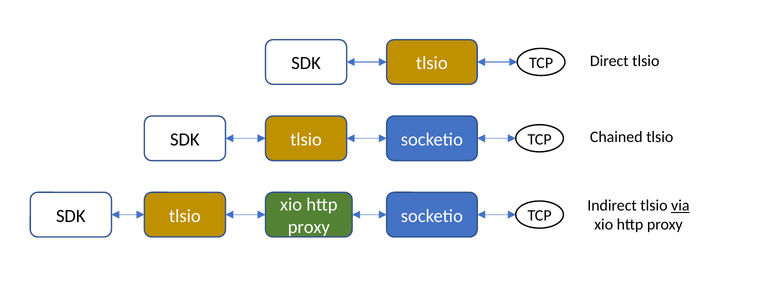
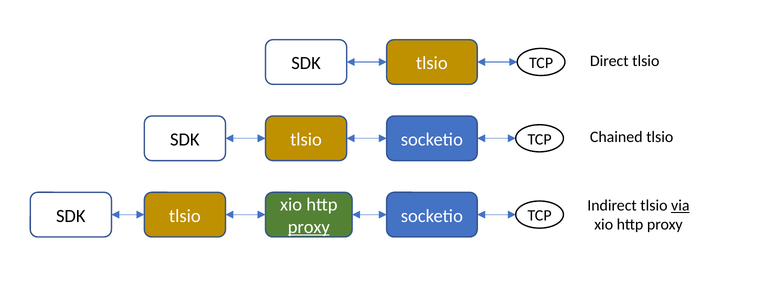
proxy underline: none -> present (309, 227)
